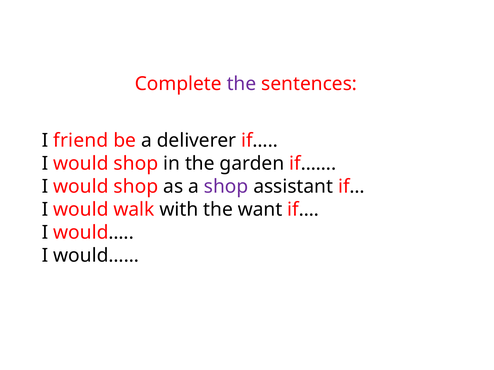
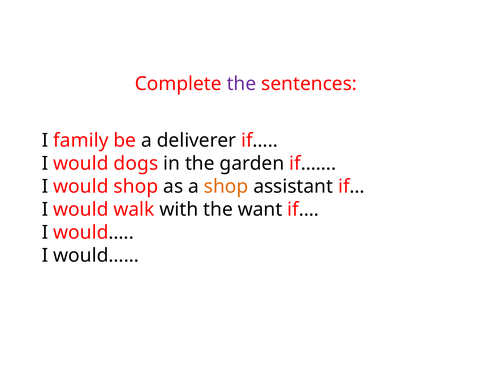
friend: friend -> family (81, 141)
shop: shop -> dogs (136, 164)
shop colour: purple -> orange (226, 187)
